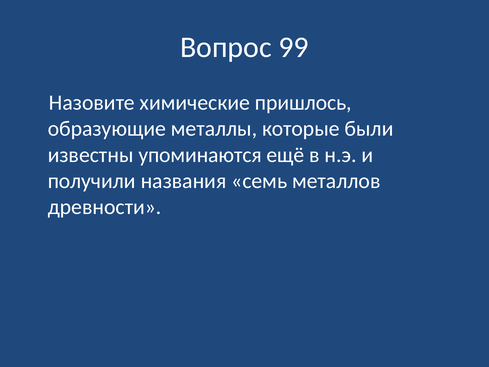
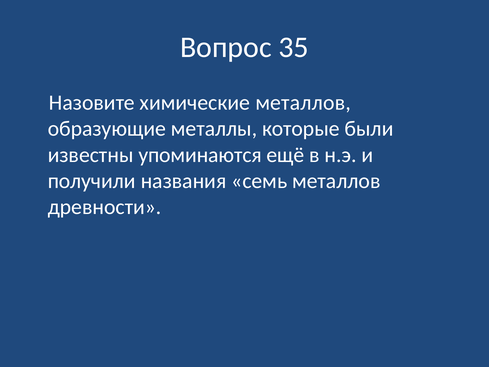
99: 99 -> 35 (294, 47)
химические пришлось: пришлось -> металлов (303, 103)
